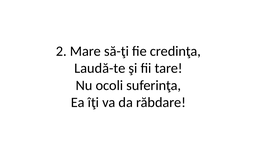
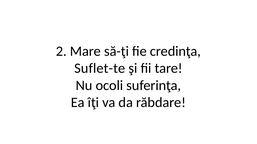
Laudă-te: Laudă-te -> Suflet-te (100, 69)
